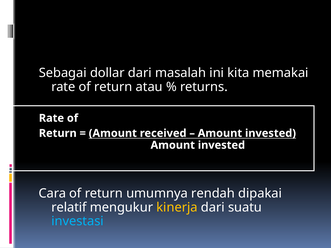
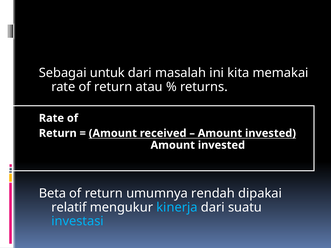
dollar: dollar -> untuk (107, 73)
Cara: Cara -> Beta (52, 194)
kinerja colour: yellow -> light blue (177, 208)
